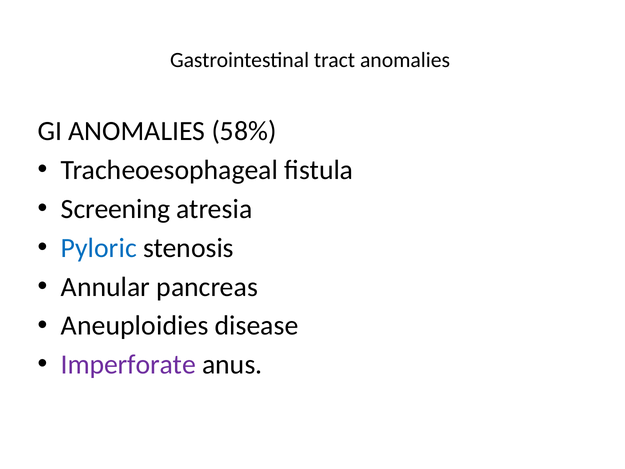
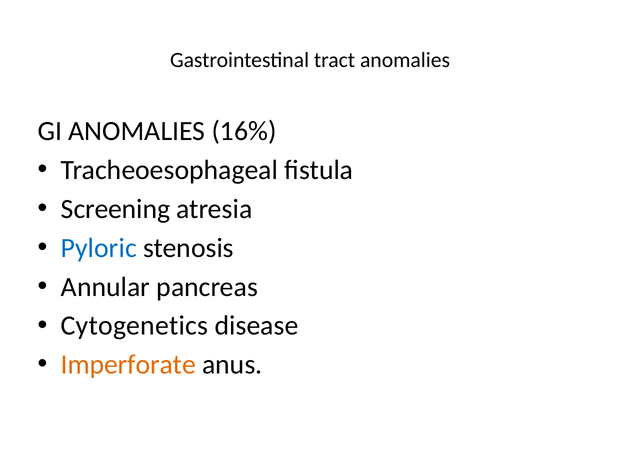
58%: 58% -> 16% (244, 131)
Aneuploidies: Aneuploidies -> Cytogenetics (135, 326)
Imperforate colour: purple -> orange (128, 365)
